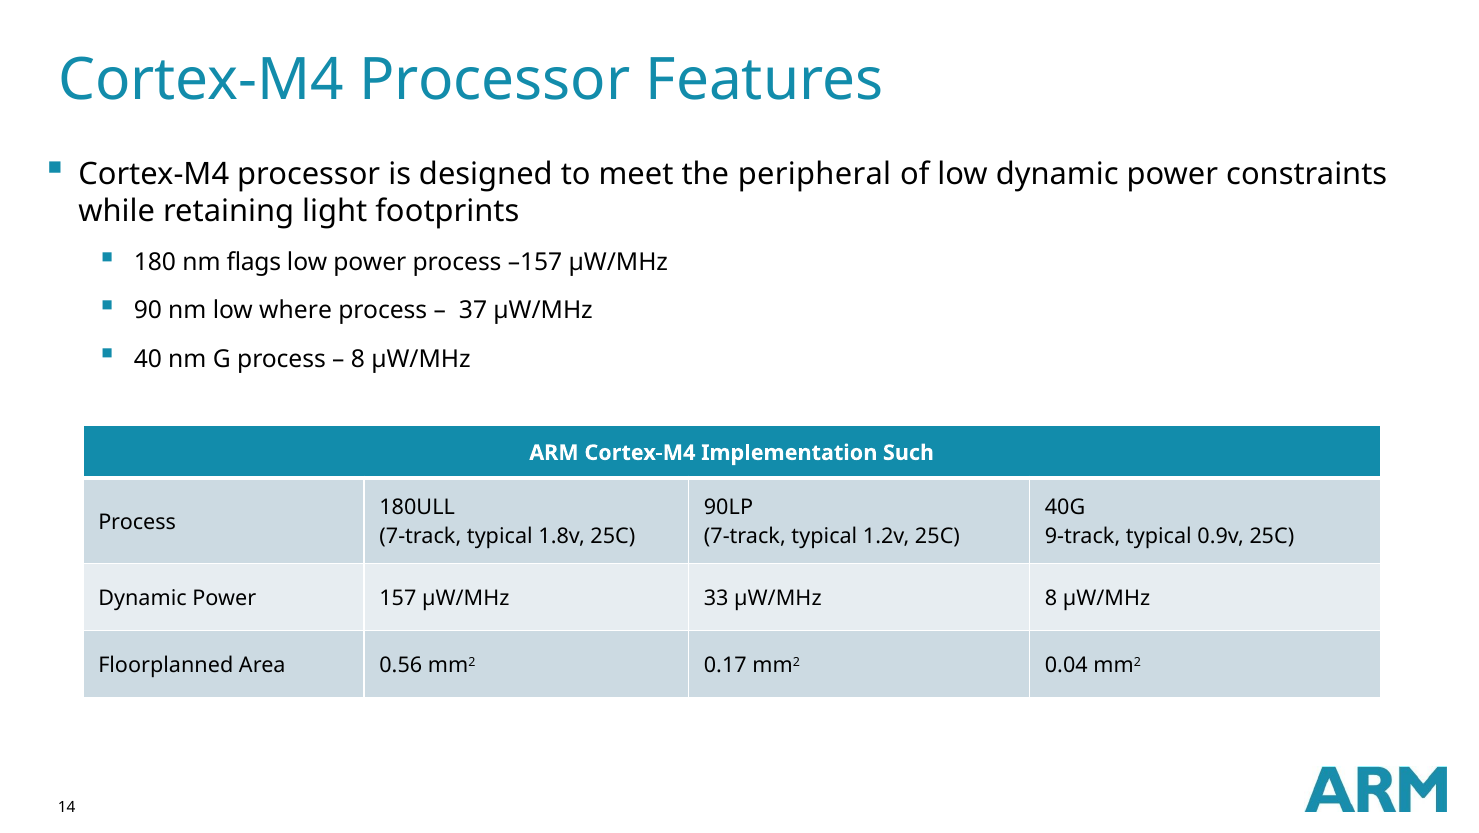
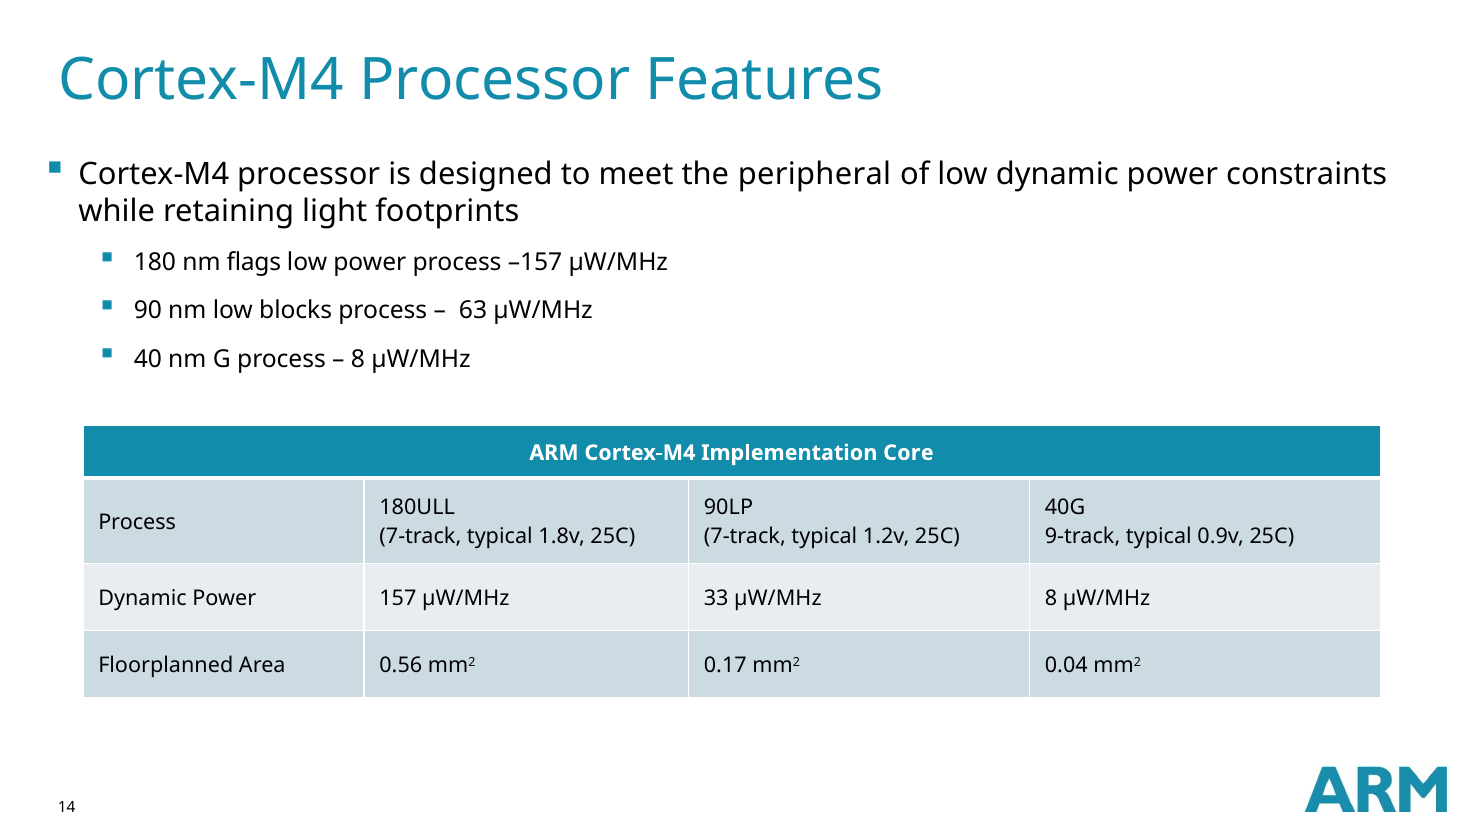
where: where -> blocks (296, 311)
37: 37 -> 63 (473, 311)
Such: Such -> Core (908, 452)
